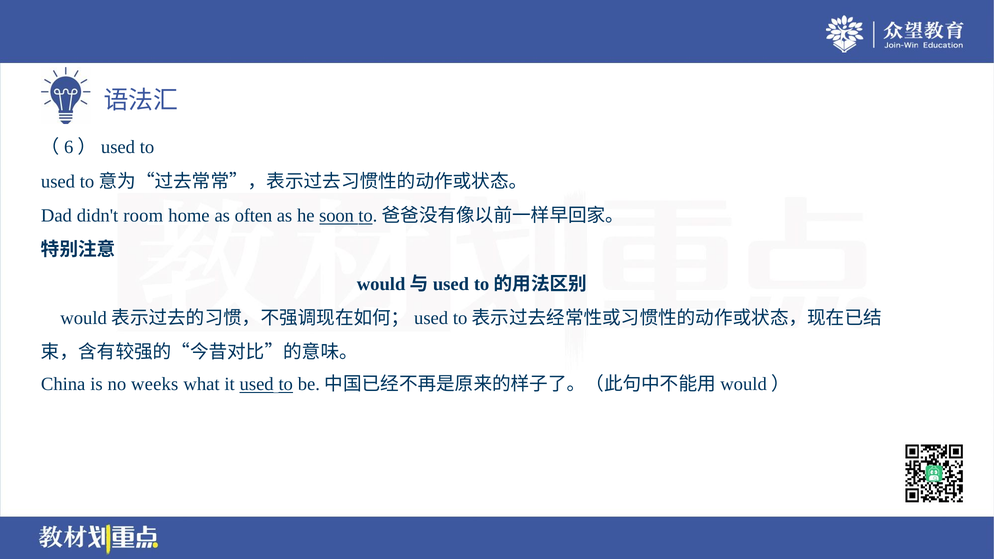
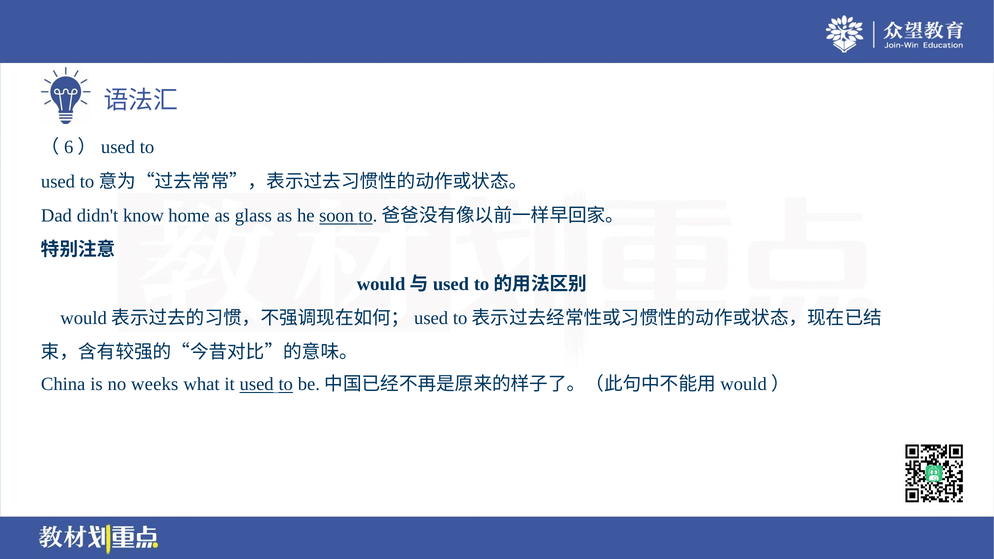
room: room -> know (143, 216)
often: often -> glass (253, 216)
